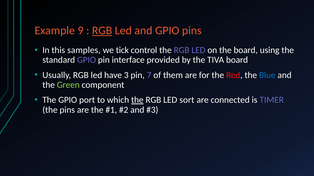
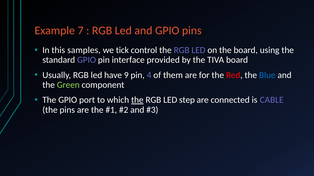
9: 9 -> 7 (81, 31)
RGB underline: present -> none (102, 31)
3: 3 -> 9 (126, 75)
7: 7 -> 4 (149, 75)
sort: sort -> step (187, 100)
TIMER: TIMER -> CABLE (272, 100)
